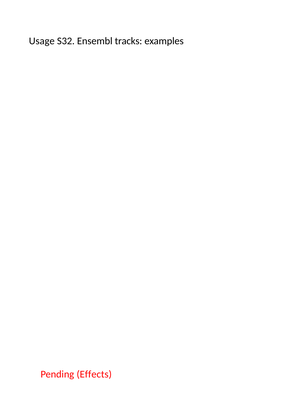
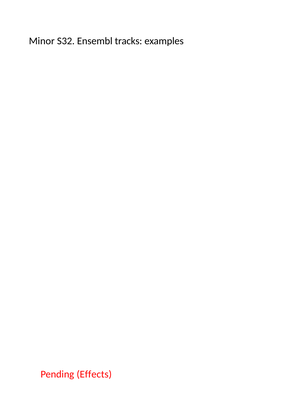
Usage: Usage -> Minor (42, 41)
